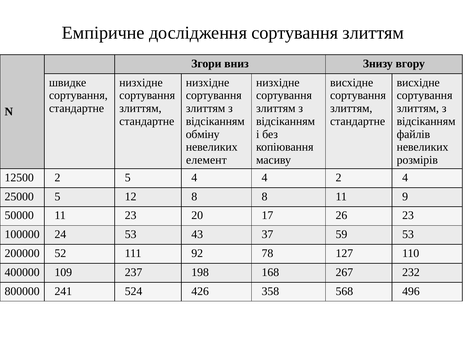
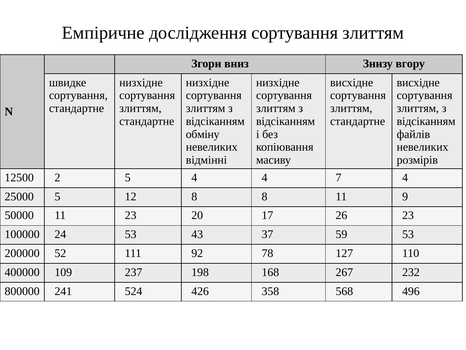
елемент: елемент -> відмінні (206, 160)
4 2: 2 -> 7 (339, 177)
